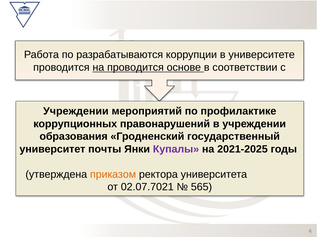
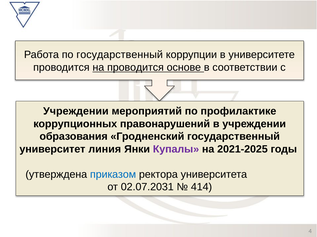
по разрабатываются: разрабатываются -> государственный (120, 55)
почты: почты -> линия (105, 150)
приказом colour: orange -> blue (113, 175)
02.07.7021: 02.07.7021 -> 02.07.2031 (147, 188)
565: 565 -> 414 (201, 188)
